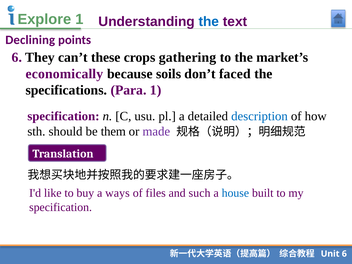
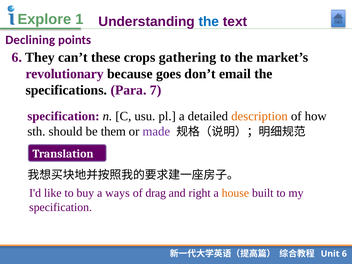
economically: economically -> revolutionary (65, 74)
soils: soils -> goes (169, 74)
faced: faced -> email (235, 74)
Para 1: 1 -> 7 (156, 90)
description colour: blue -> orange (259, 116)
files: files -> drag (156, 193)
such: such -> right (200, 193)
house colour: blue -> orange (235, 193)
